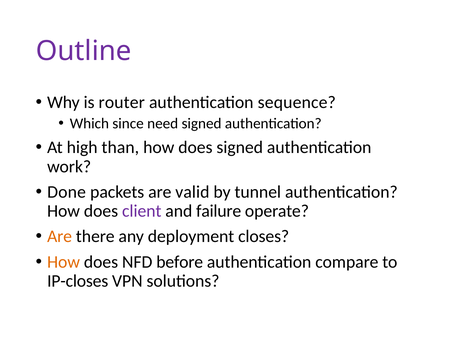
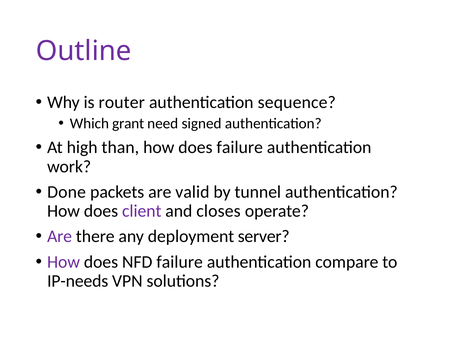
since: since -> grant (128, 123)
does signed: signed -> failure (240, 147)
failure: failure -> closes (218, 211)
Are colour: orange -> purple (60, 236)
closes: closes -> server (264, 236)
How colour: orange -> purple (64, 261)
NFD before: before -> failure (180, 261)
IP-closes: IP-closes -> IP-needs (78, 281)
